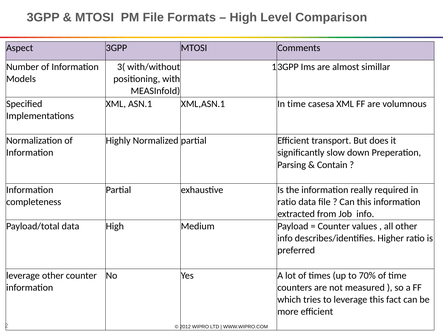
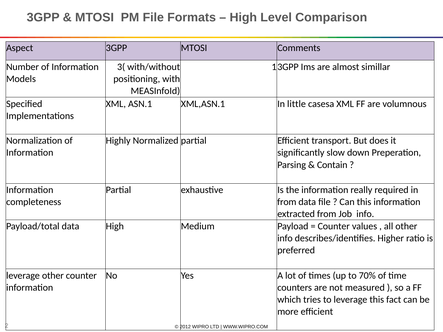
In time: time -> little (297, 104)
ratio: ratio -> from (287, 202)
